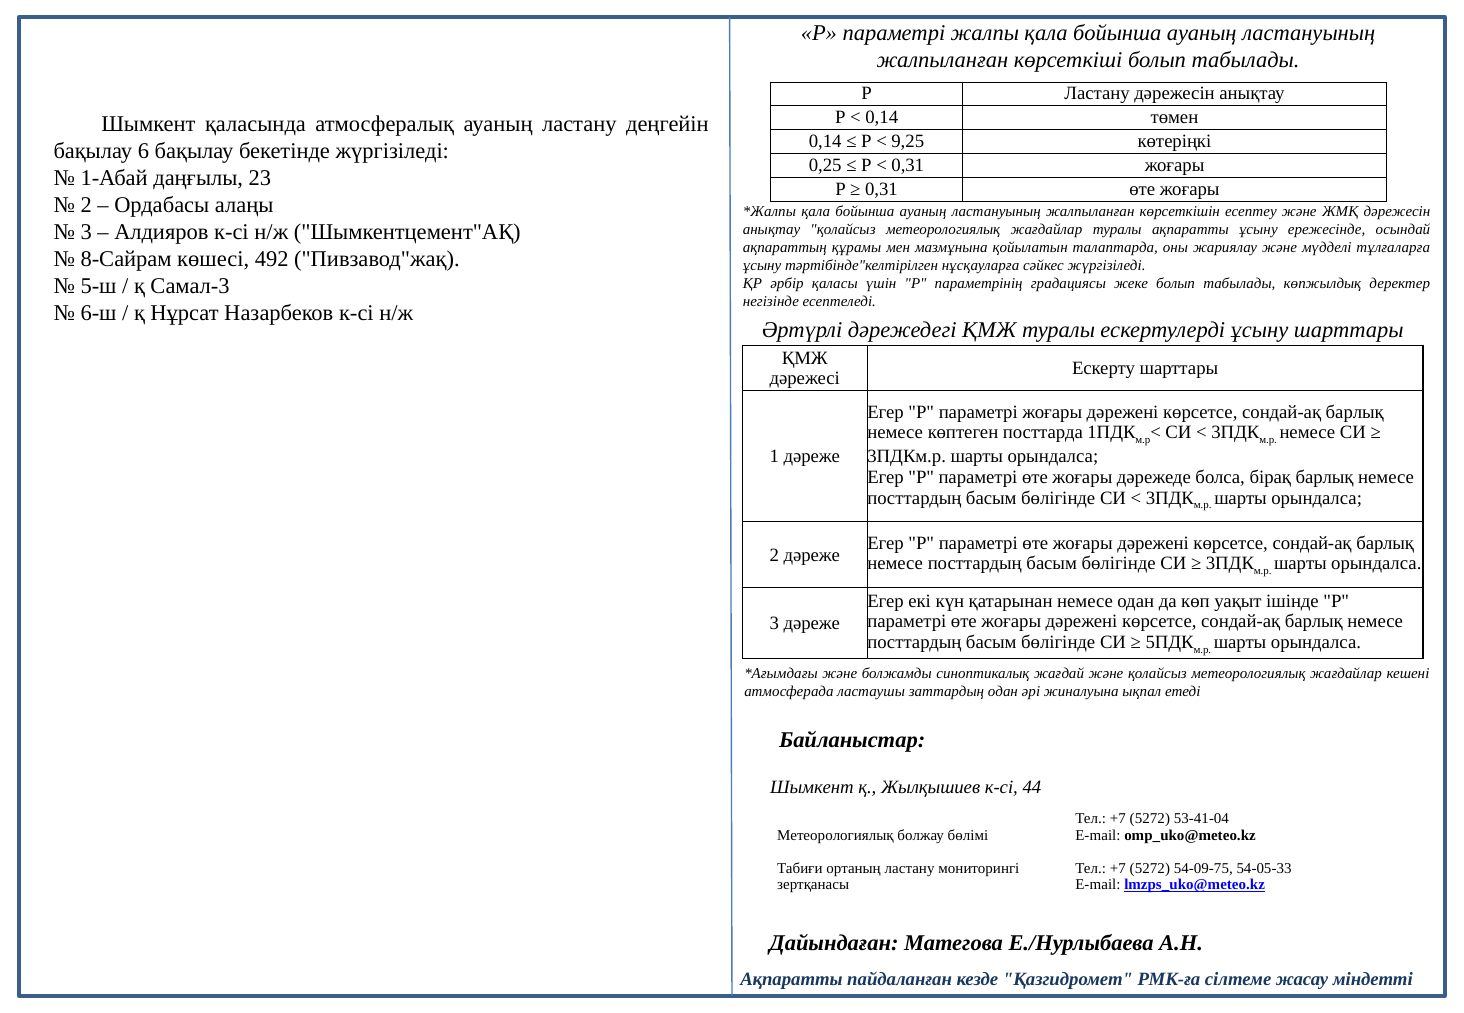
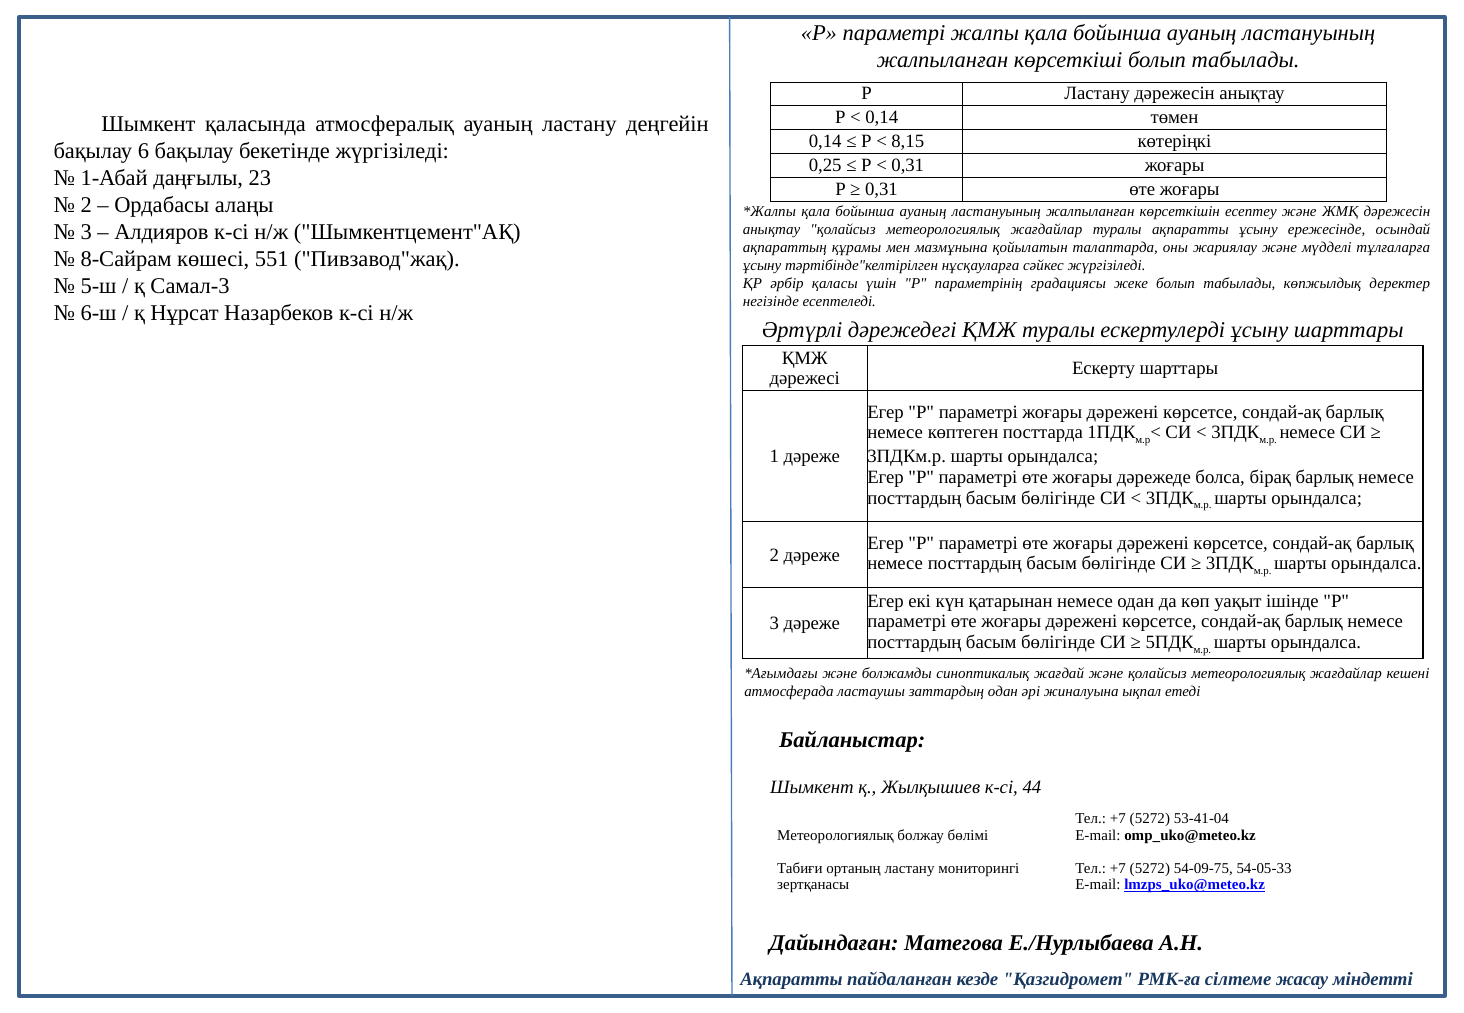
9,25: 9,25 -> 8,15 (908, 141)
492: 492 -> 551 (272, 259)
